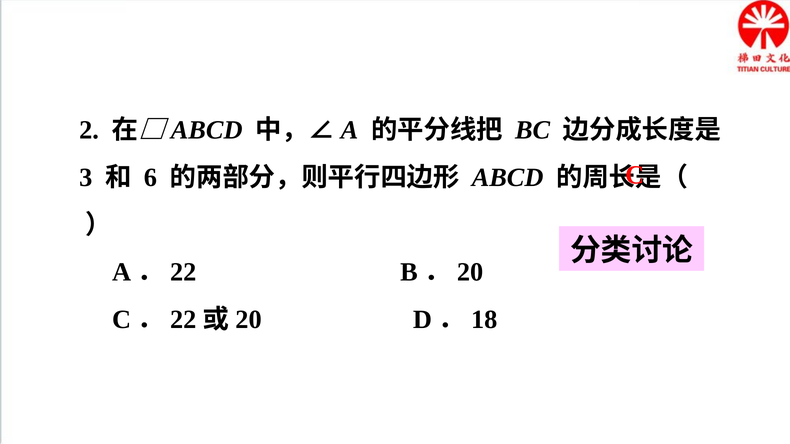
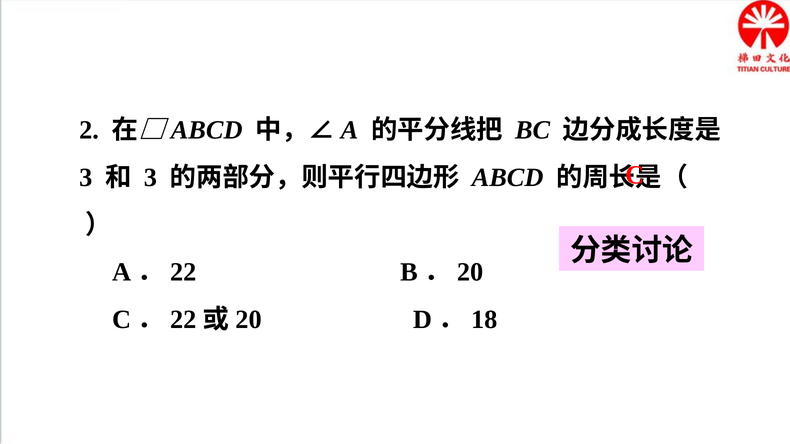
6: 6 -> 3 (150, 178)
